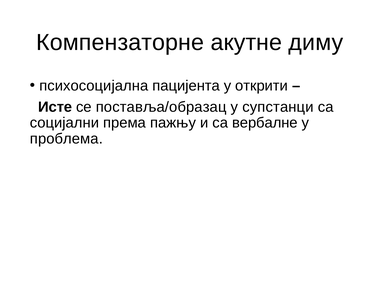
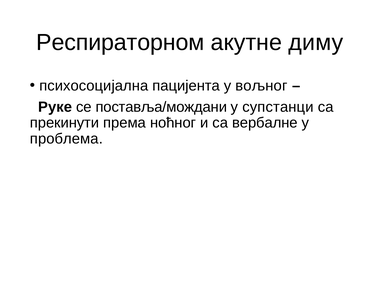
Компензаторне: Компензаторне -> Респираторном (120, 43)
открити: открити -> вољног (261, 86)
Исте: Исте -> Руке (55, 107)
поставља/образац: поставља/образац -> поставља/мождани (161, 107)
социјални: социјални -> прекинути (65, 123)
пажњу: пажњу -> ноћног (173, 123)
